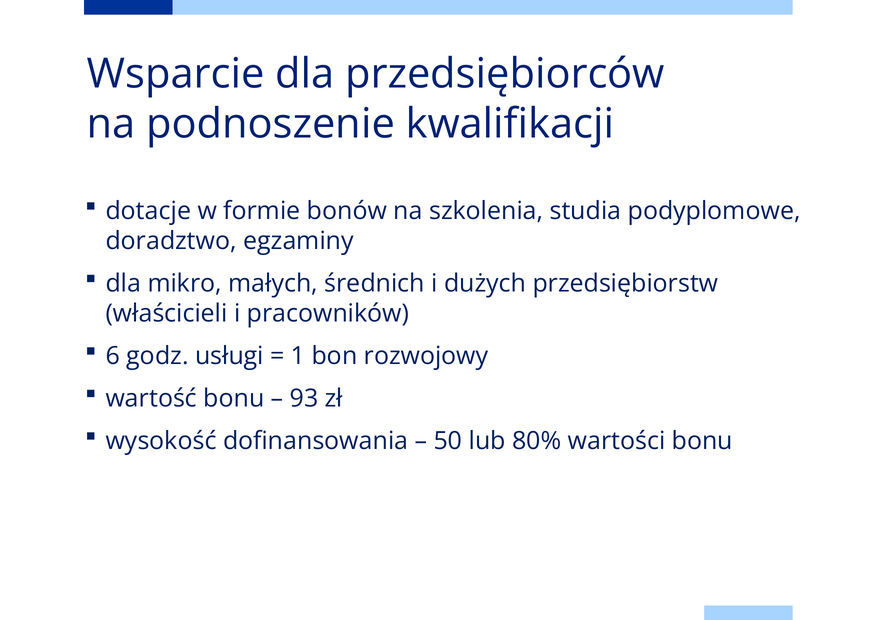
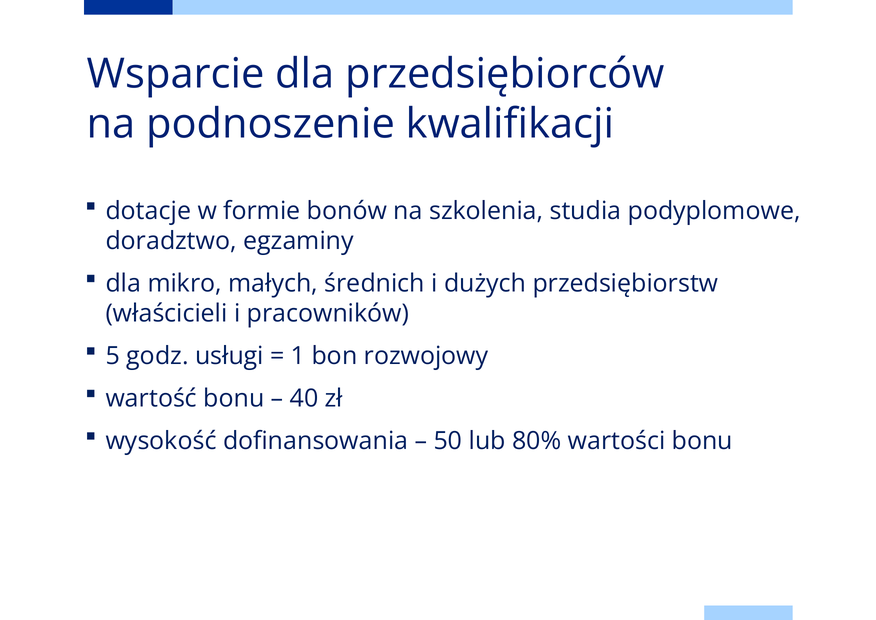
6: 6 -> 5 (113, 356)
93: 93 -> 40 (304, 398)
